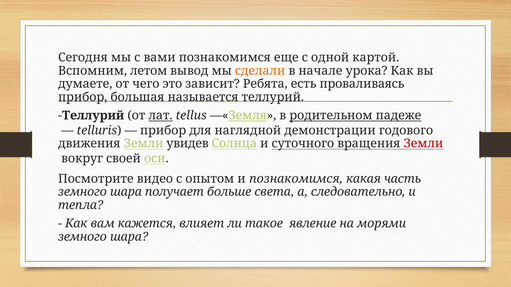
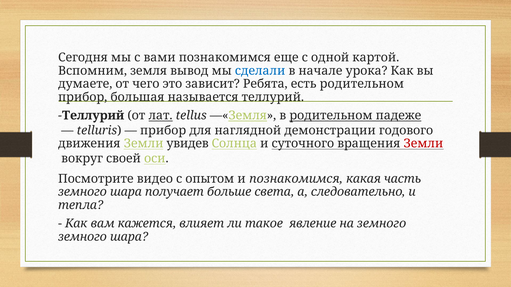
летом: летом -> земля (149, 71)
сделали colour: orange -> blue (260, 71)
есть проваливаясь: проваливаясь -> родительном (362, 84)
на морями: морями -> земного (382, 224)
